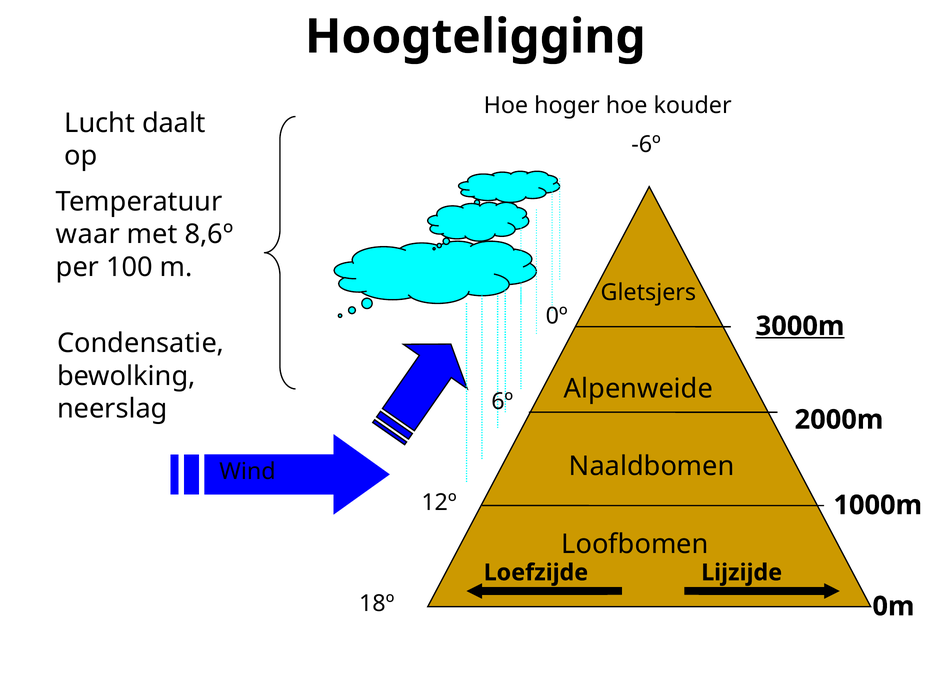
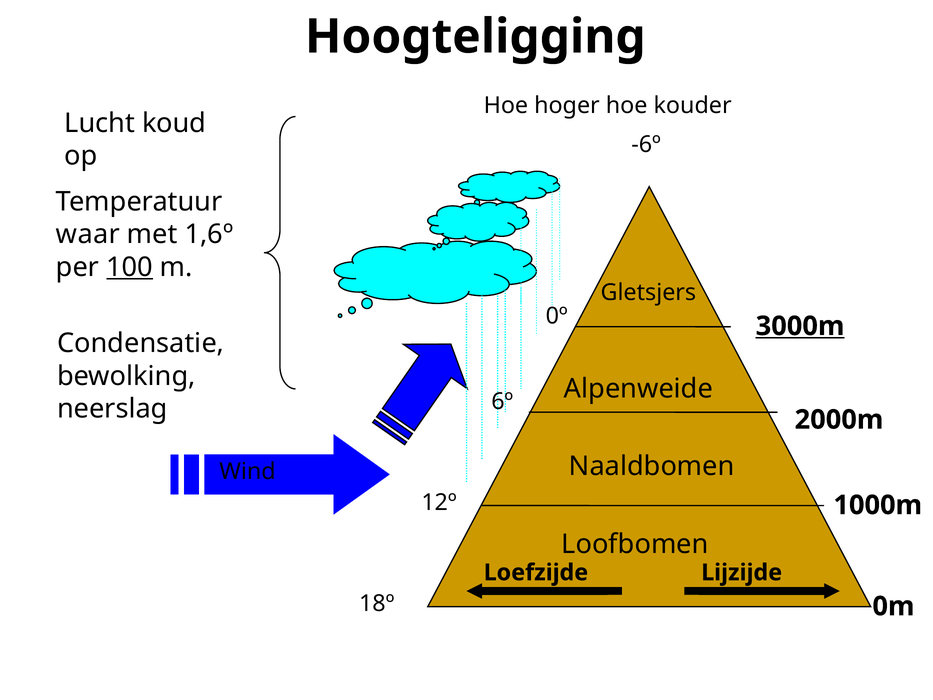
daalt: daalt -> koud (174, 123)
8,6º: 8,6º -> 1,6º (209, 234)
100 underline: none -> present (130, 267)
